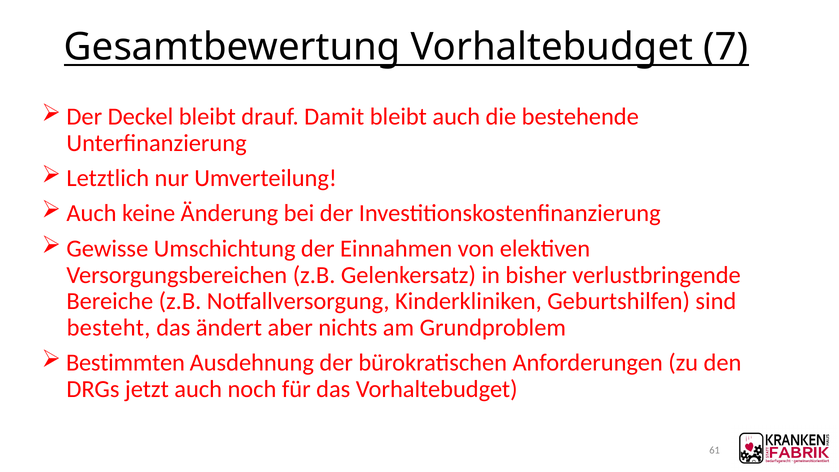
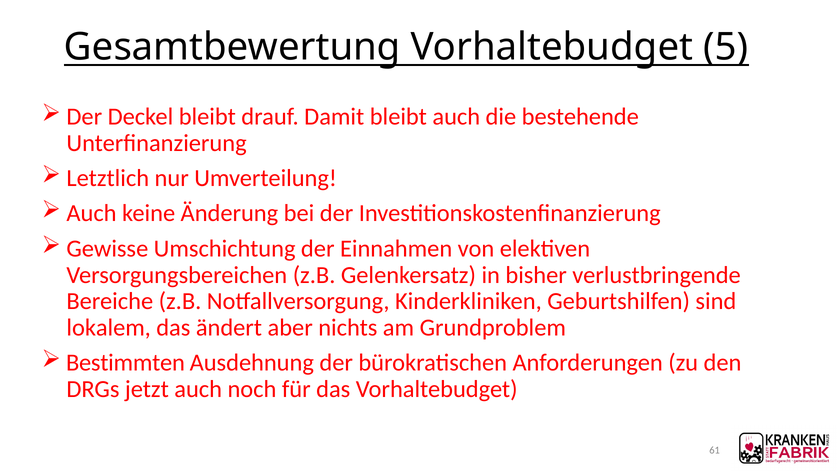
7: 7 -> 5 (726, 47)
besteht: besteht -> lokalem (109, 328)
